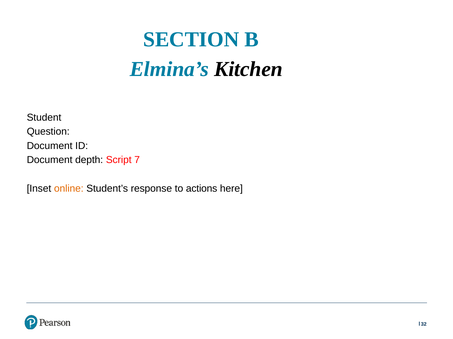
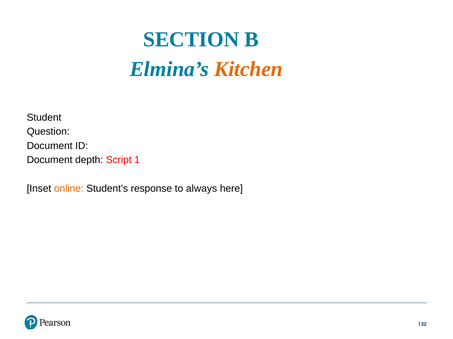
Kitchen colour: black -> orange (249, 69)
7: 7 -> 1 (137, 160)
actions: actions -> always (202, 189)
